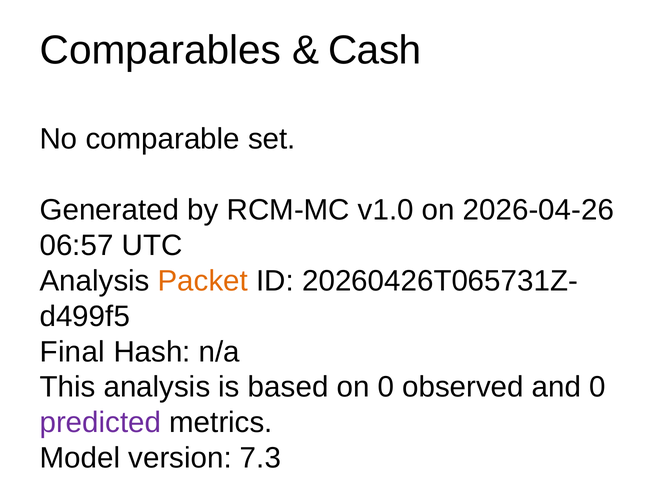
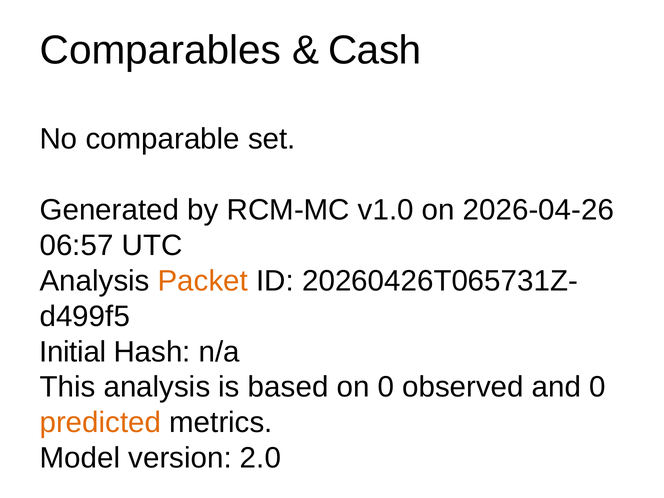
Final: Final -> Initial (73, 352)
predicted colour: purple -> orange (100, 423)
7.3: 7.3 -> 2.0 (260, 458)
